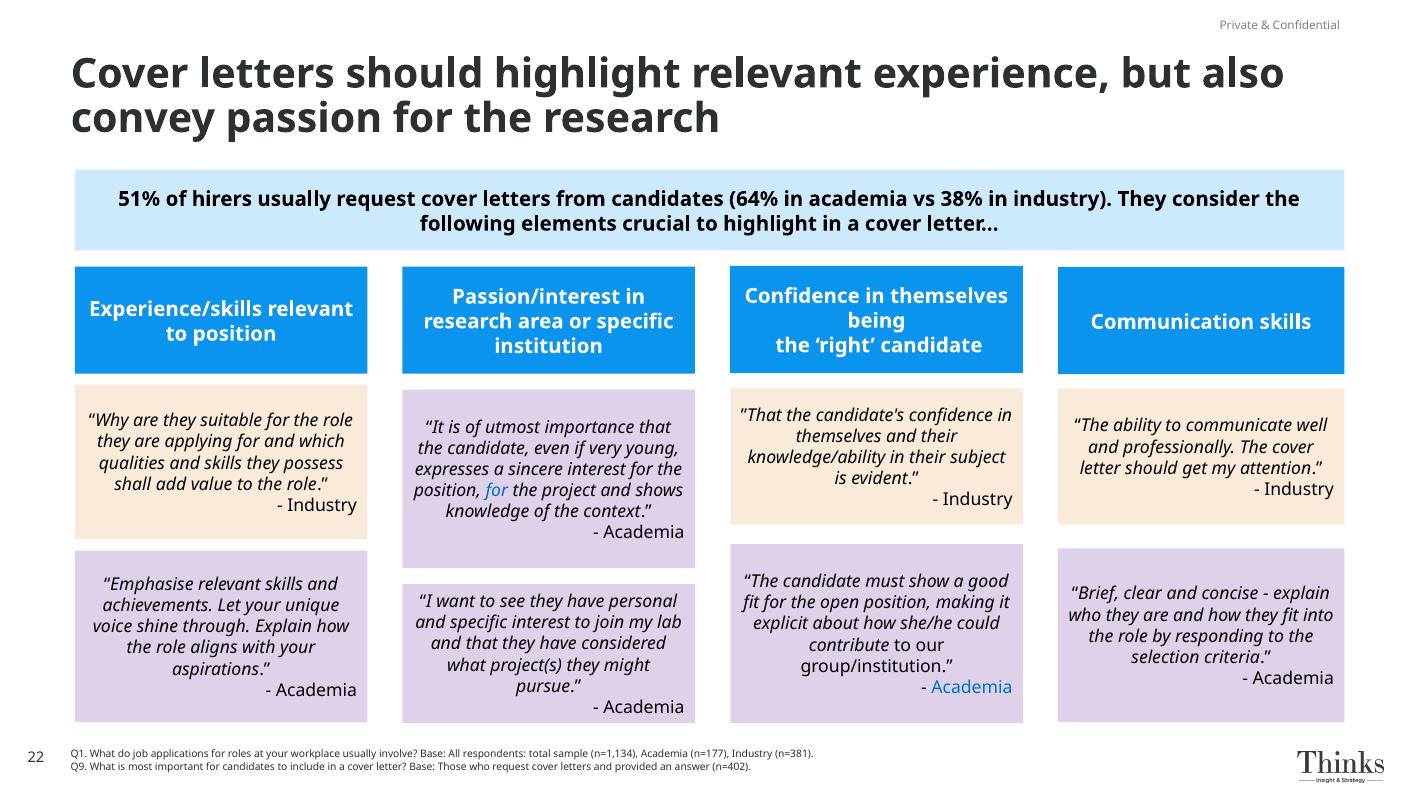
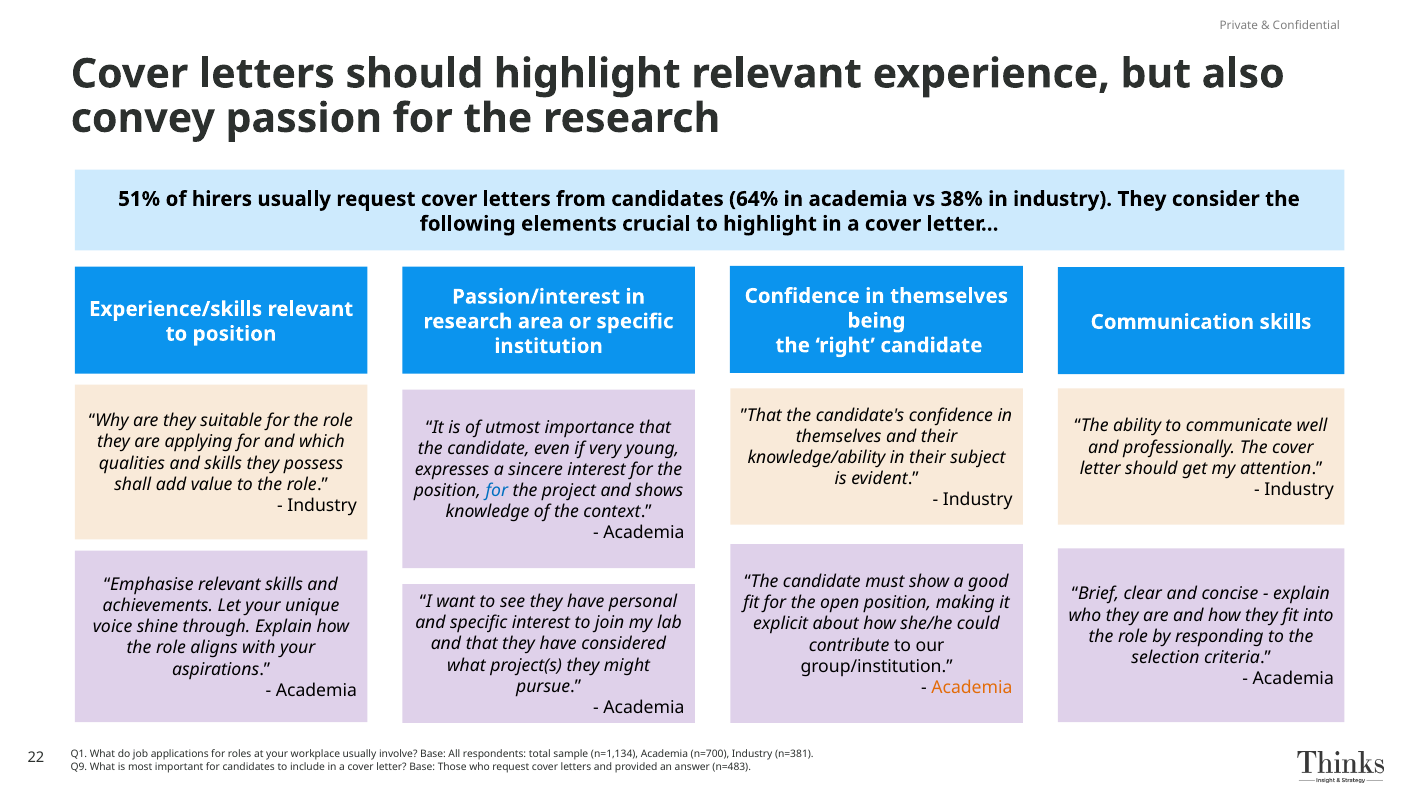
Academia colour: blue -> orange (972, 687)
n=177: n=177 -> n=700 (710, 754)
n=402: n=402 -> n=483 (732, 767)
